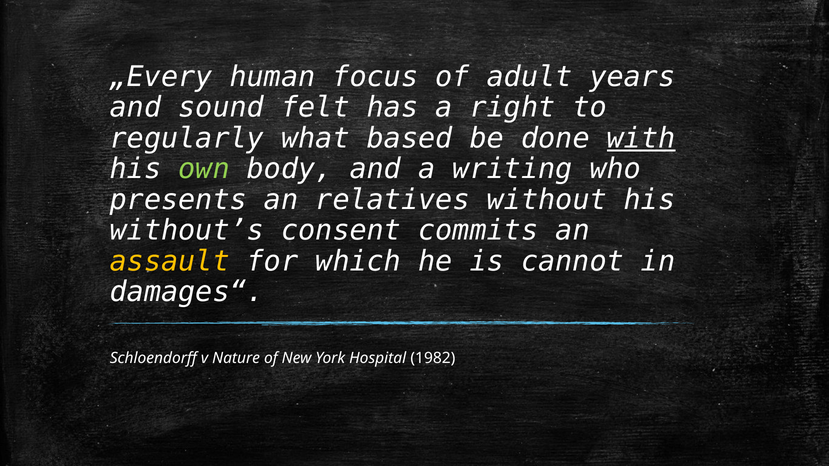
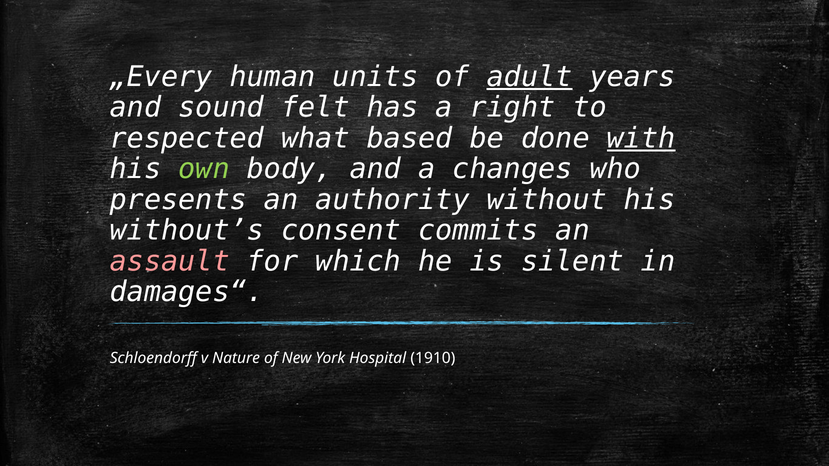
focus: focus -> units (375, 77)
adult underline: none -> present (530, 77)
regularly: regularly -> respected (187, 138)
writing: writing -> changes (512, 169)
relatives: relatives -> authority (393, 200)
assault colour: yellow -> pink (170, 261)
cannot: cannot -> silent (572, 261)
1982: 1982 -> 1910 (433, 358)
